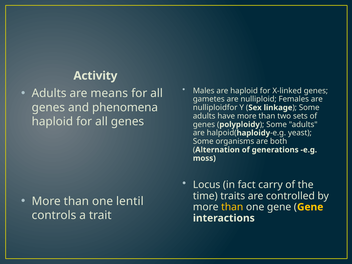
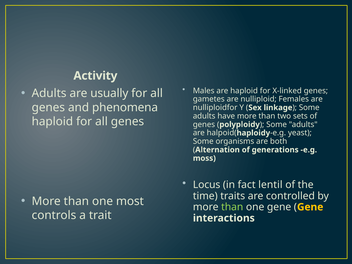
means: means -> usually (109, 93)
carry: carry -> lentil (270, 185)
lentil: lentil -> most (130, 201)
than colour: yellow -> light green (232, 207)
